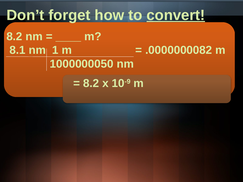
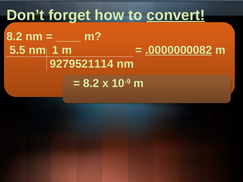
8.1: 8.1 -> 5.5 (18, 50)
.0000000082 underline: none -> present (179, 50)
1000000050: 1000000050 -> 9279521114 (82, 64)
